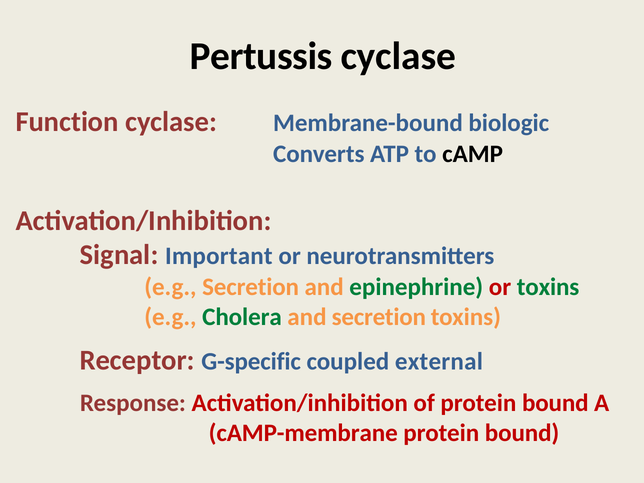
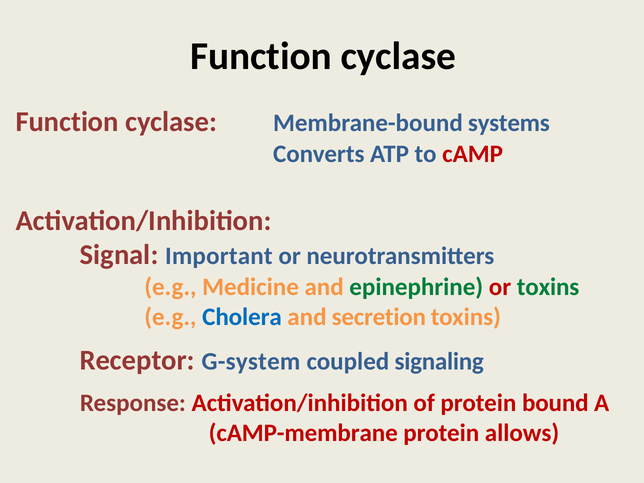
Pertussis: Pertussis -> Function (261, 56)
biologic: biologic -> systems (509, 123)
cAMP colour: black -> red (473, 154)
e.g Secretion: Secretion -> Medicine (251, 287)
Cholera colour: green -> blue (242, 317)
G-specific: G-specific -> G-system (251, 361)
external: external -> signaling (439, 361)
bound: bound -> allows (522, 433)
